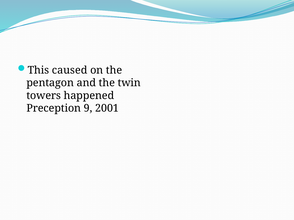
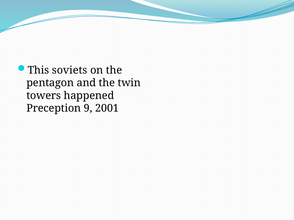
caused: caused -> soviets (70, 70)
